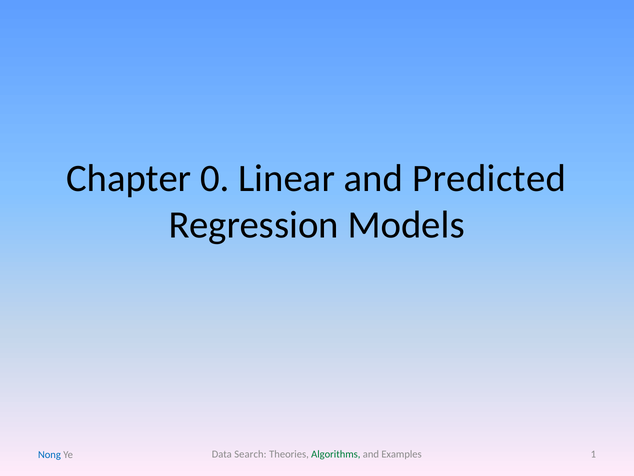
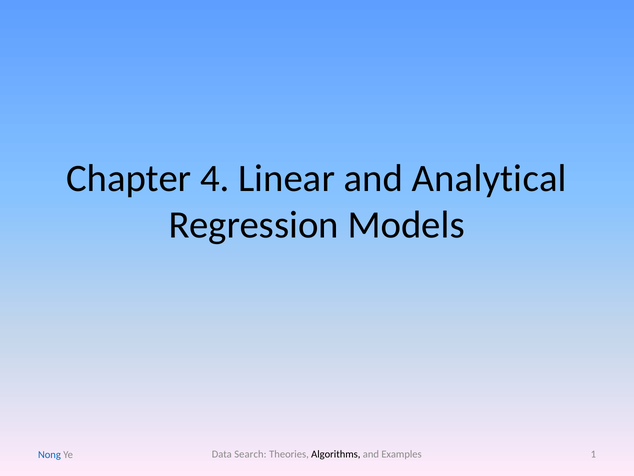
0: 0 -> 4 (215, 178)
Predicted: Predicted -> Analytical (489, 178)
Algorithms colour: green -> black (336, 454)
